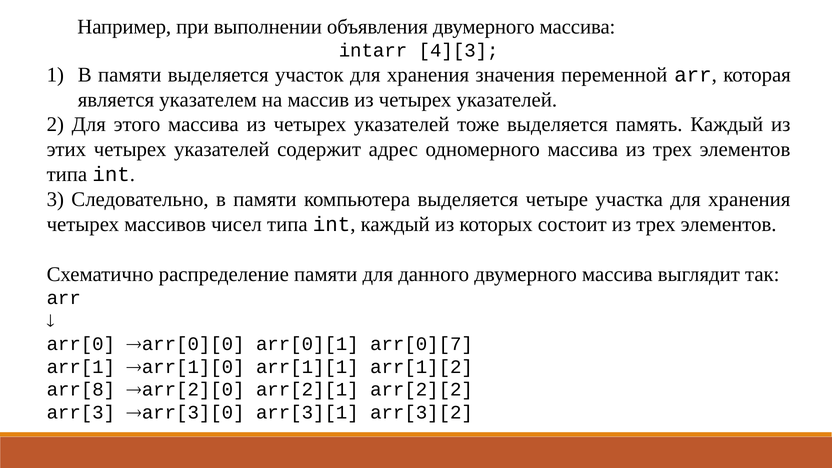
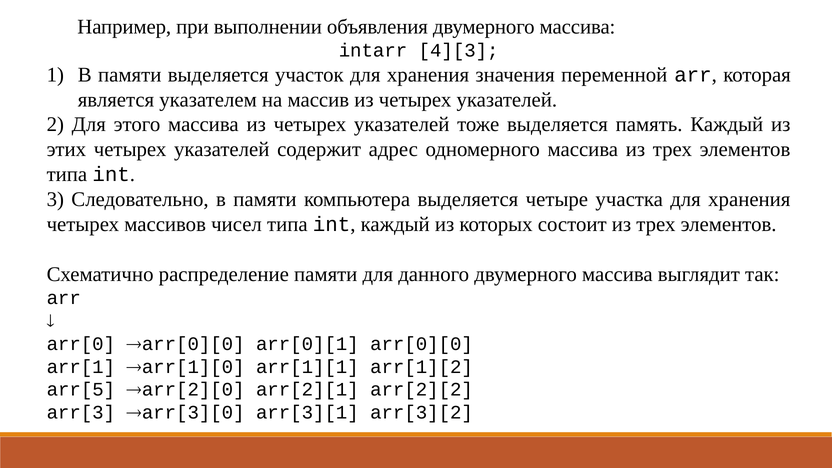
arr[0][7: arr[0][7 -> arr[0][0 (421, 344)
arr[8: arr[8 -> arr[5 (81, 390)
